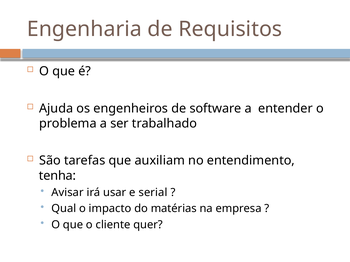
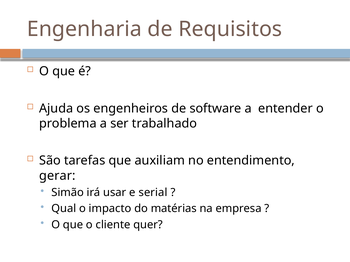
tenha: tenha -> gerar (57, 176)
Avisar: Avisar -> Simão (68, 193)
